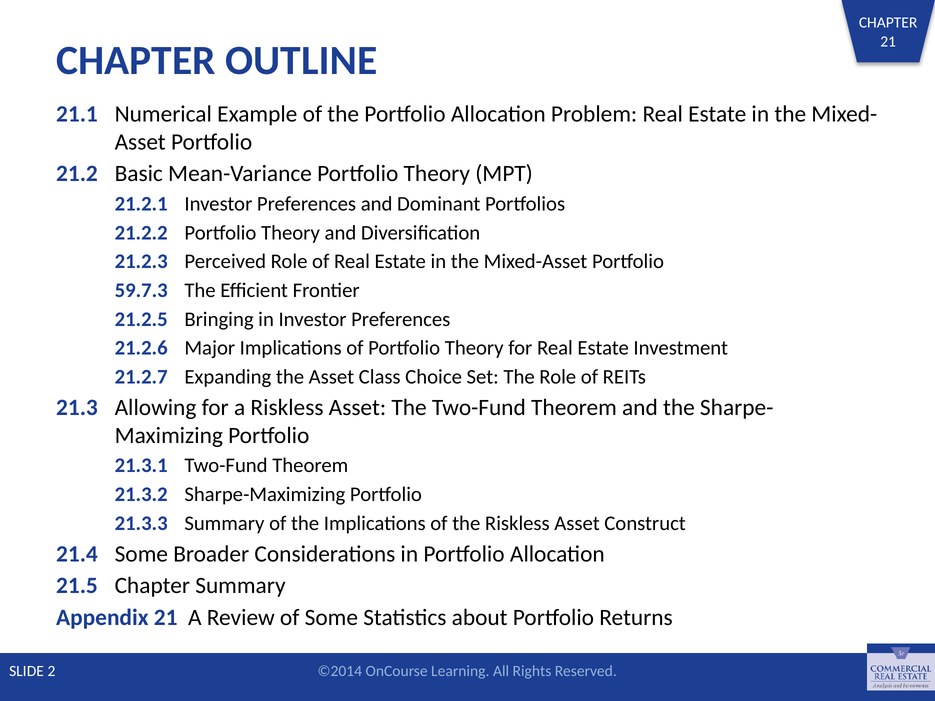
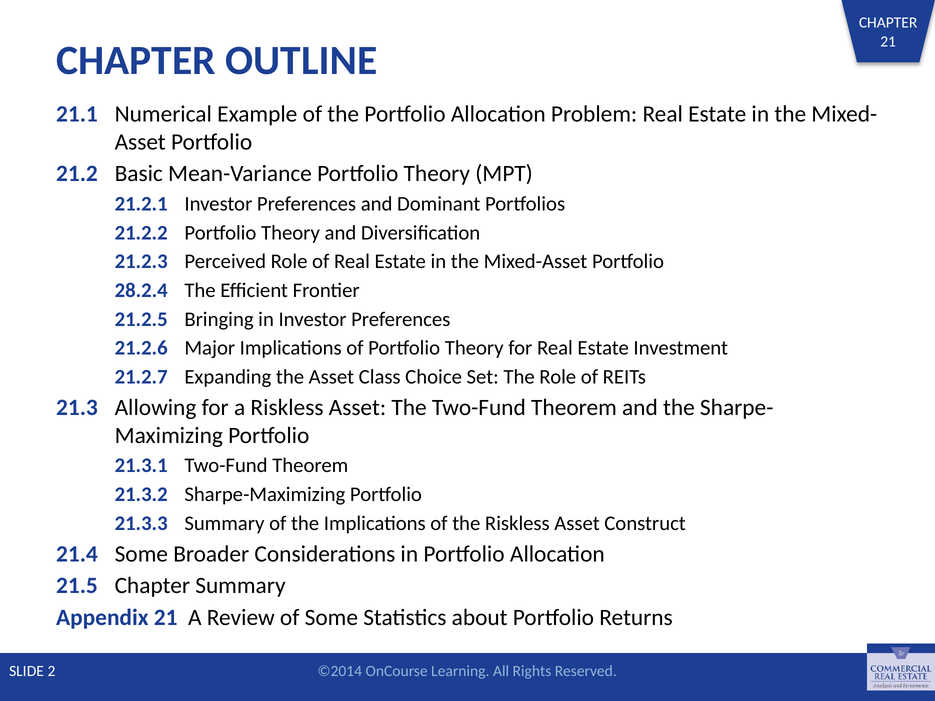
59.7.3: 59.7.3 -> 28.2.4 (141, 291)
